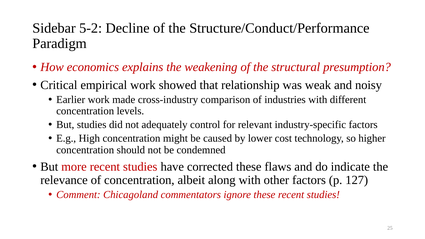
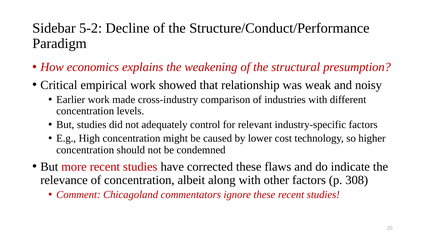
127: 127 -> 308 (357, 180)
